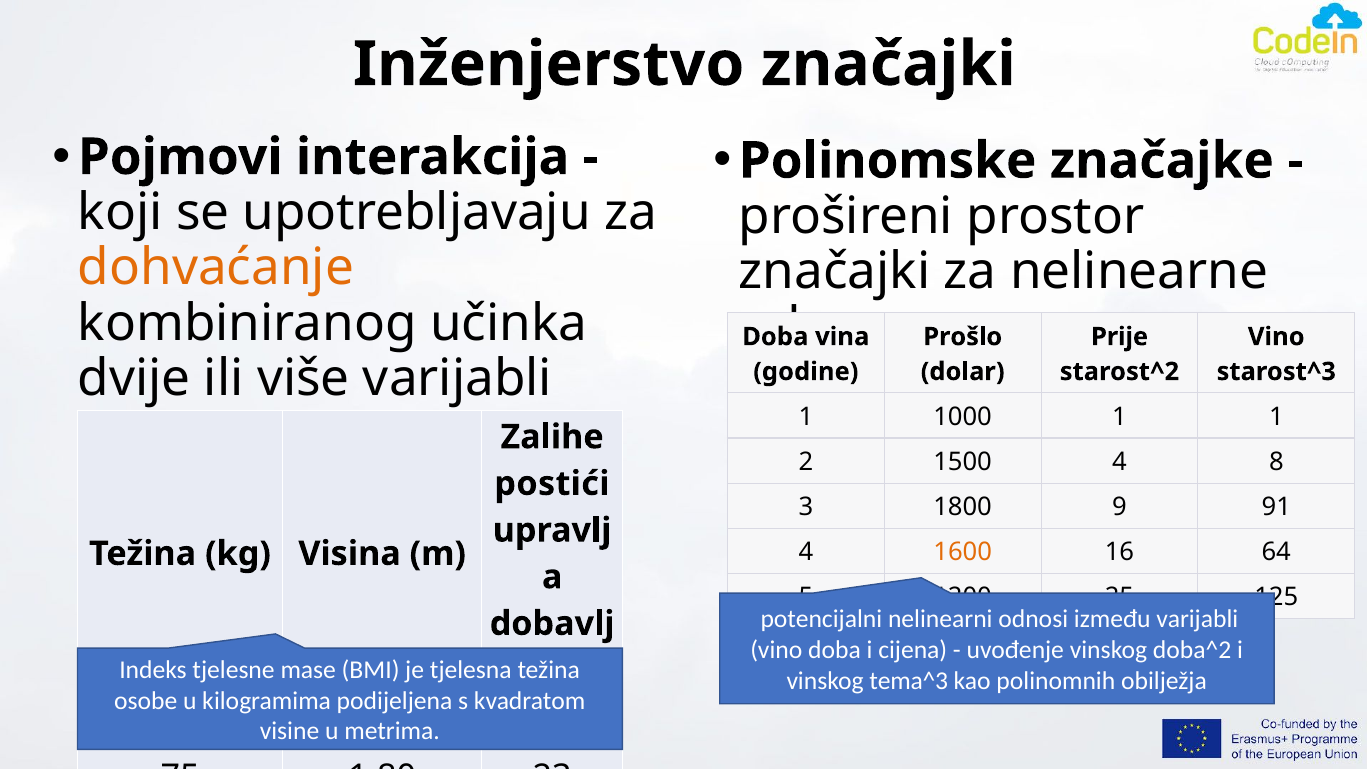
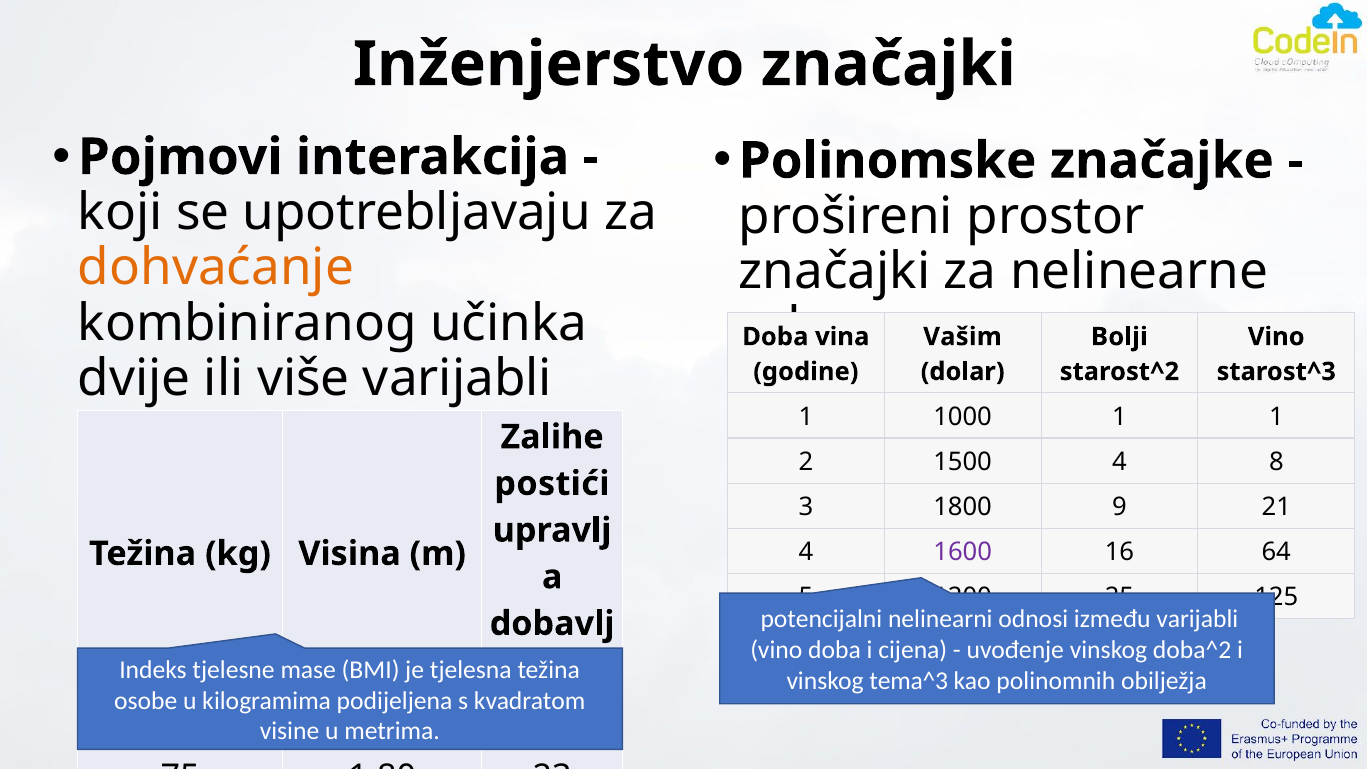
Prošlo: Prošlo -> Vašim (963, 337)
Prije: Prije -> Bolji (1119, 337)
91: 91 -> 21 (1276, 507)
1600 colour: orange -> purple (963, 552)
